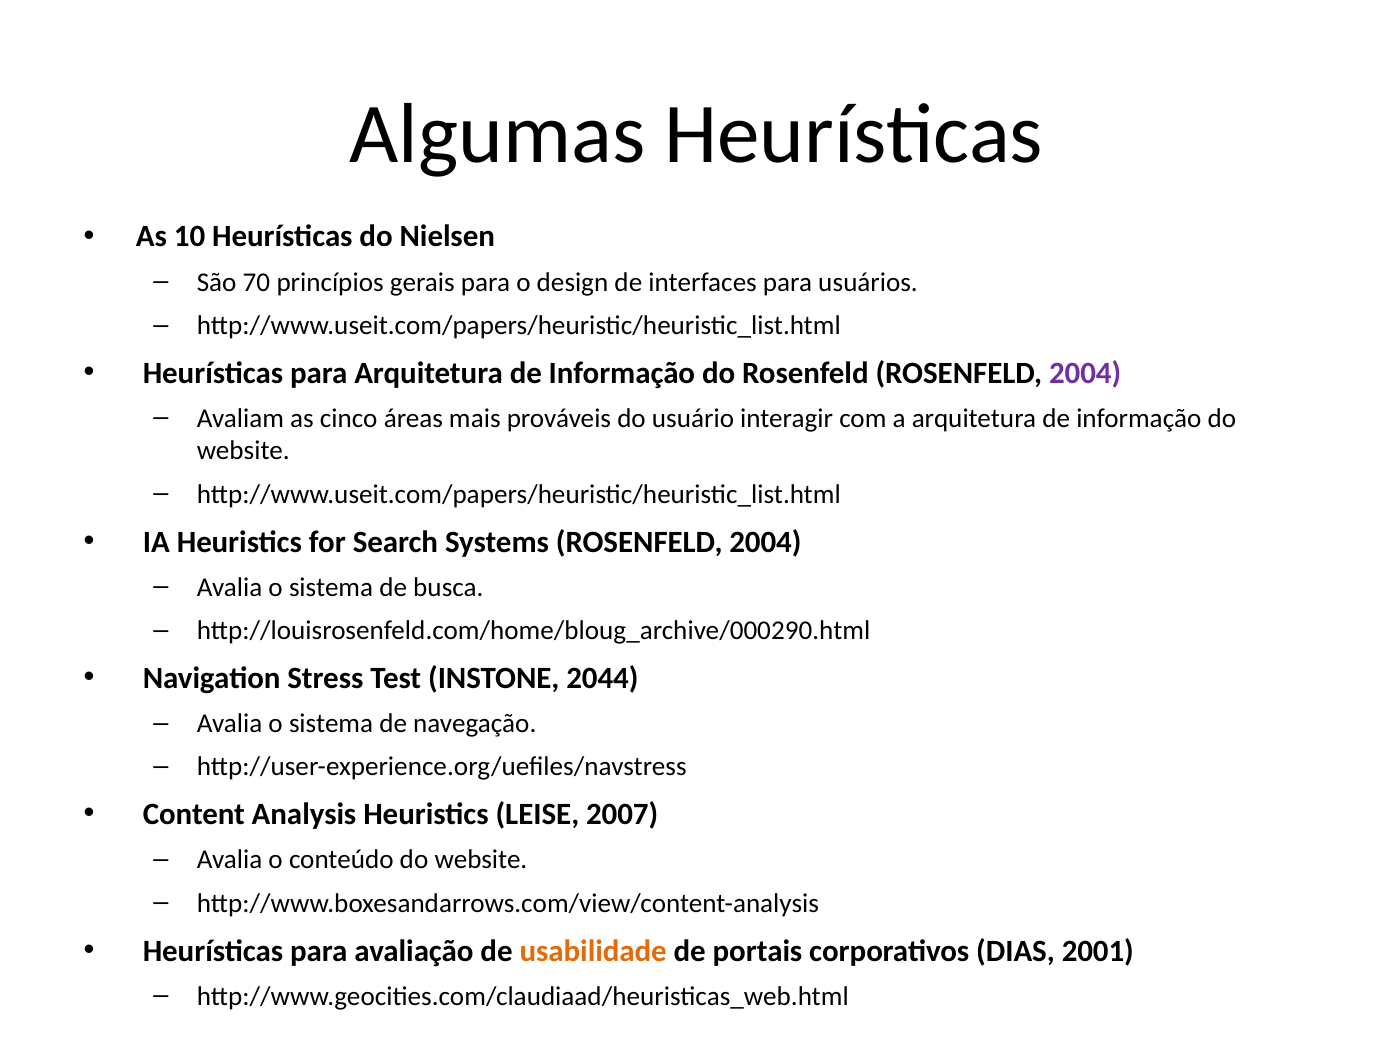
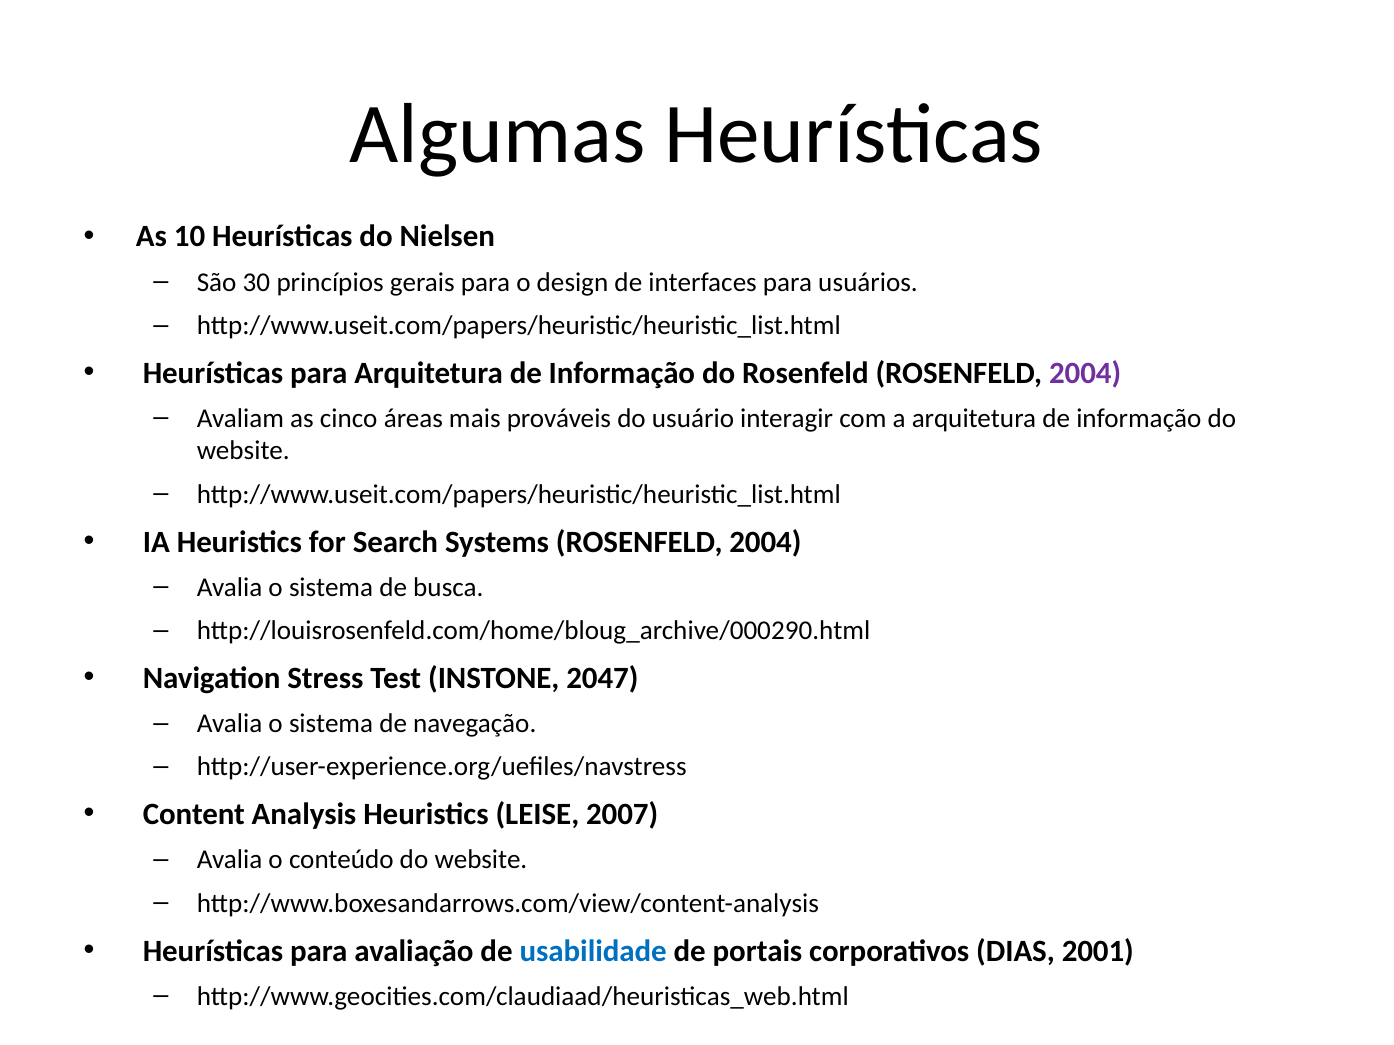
70: 70 -> 30 (256, 282)
2044: 2044 -> 2047 (602, 678)
usabilidade colour: orange -> blue (593, 951)
